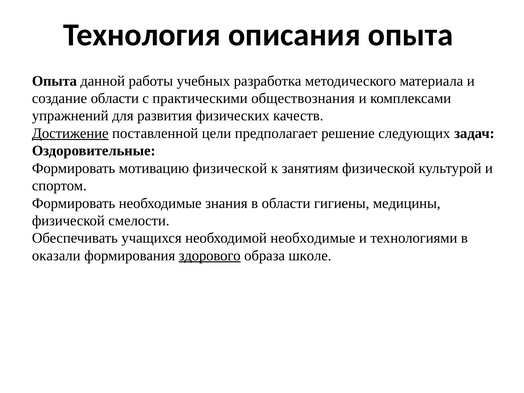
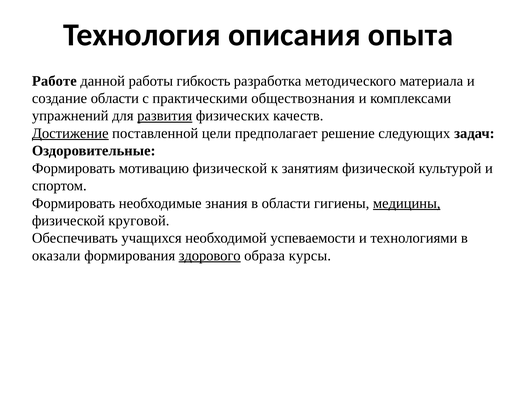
Опыта: Опыта -> Работе (54, 81)
учебных: учебных -> гибкость (203, 81)
развития underline: none -> present (165, 116)
медицины underline: none -> present (407, 203)
смелости: смелости -> круговой (139, 221)
необходимой необходимые: необходимые -> успеваемости (313, 238)
школе: школе -> курсы (310, 256)
